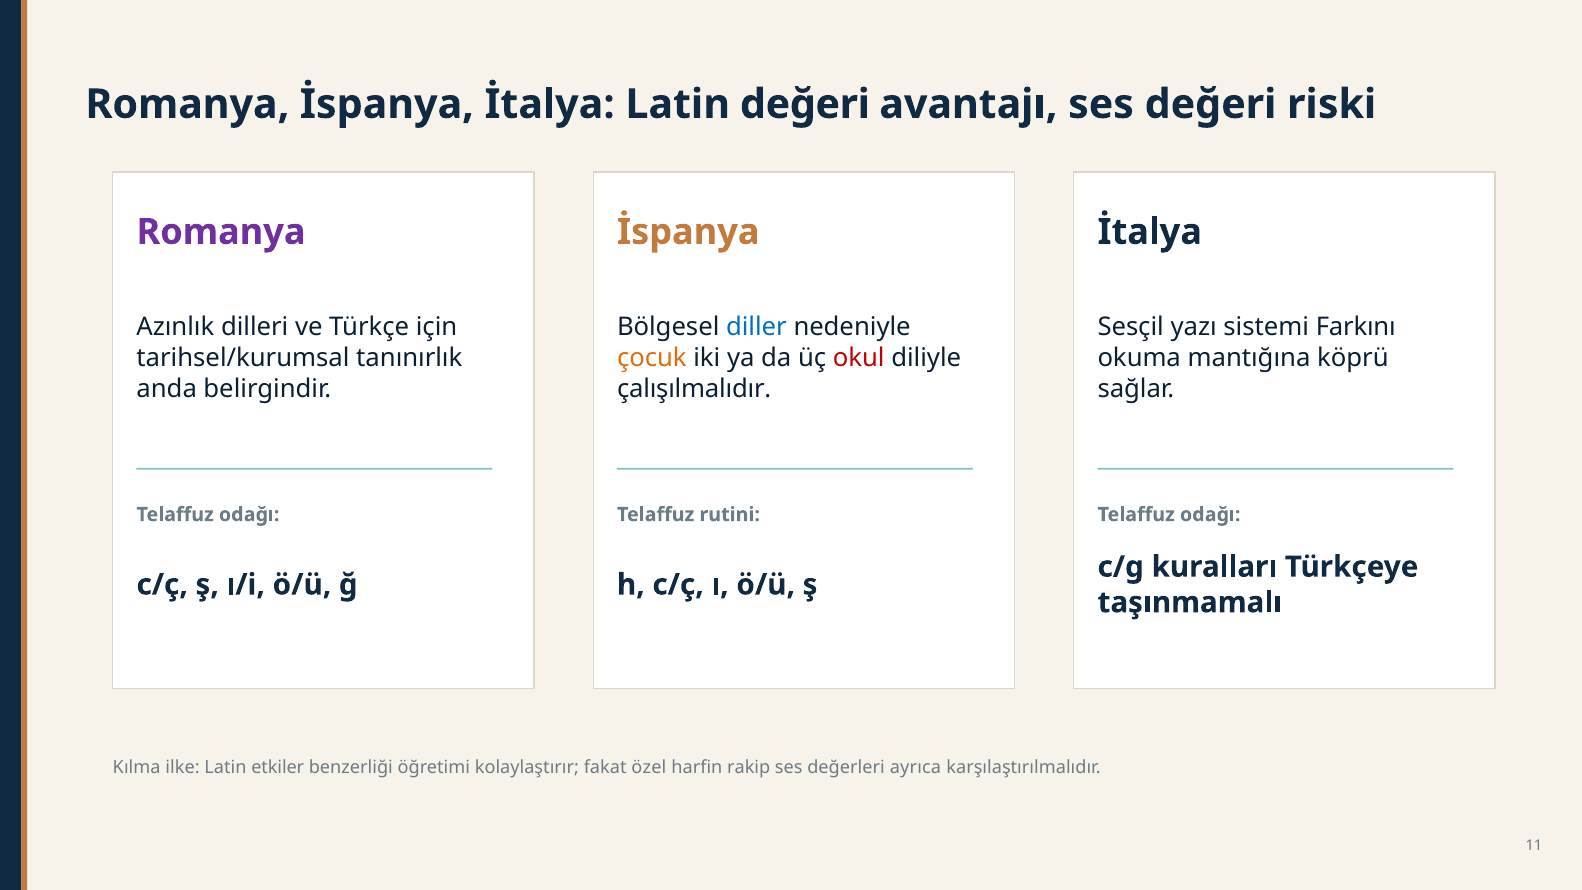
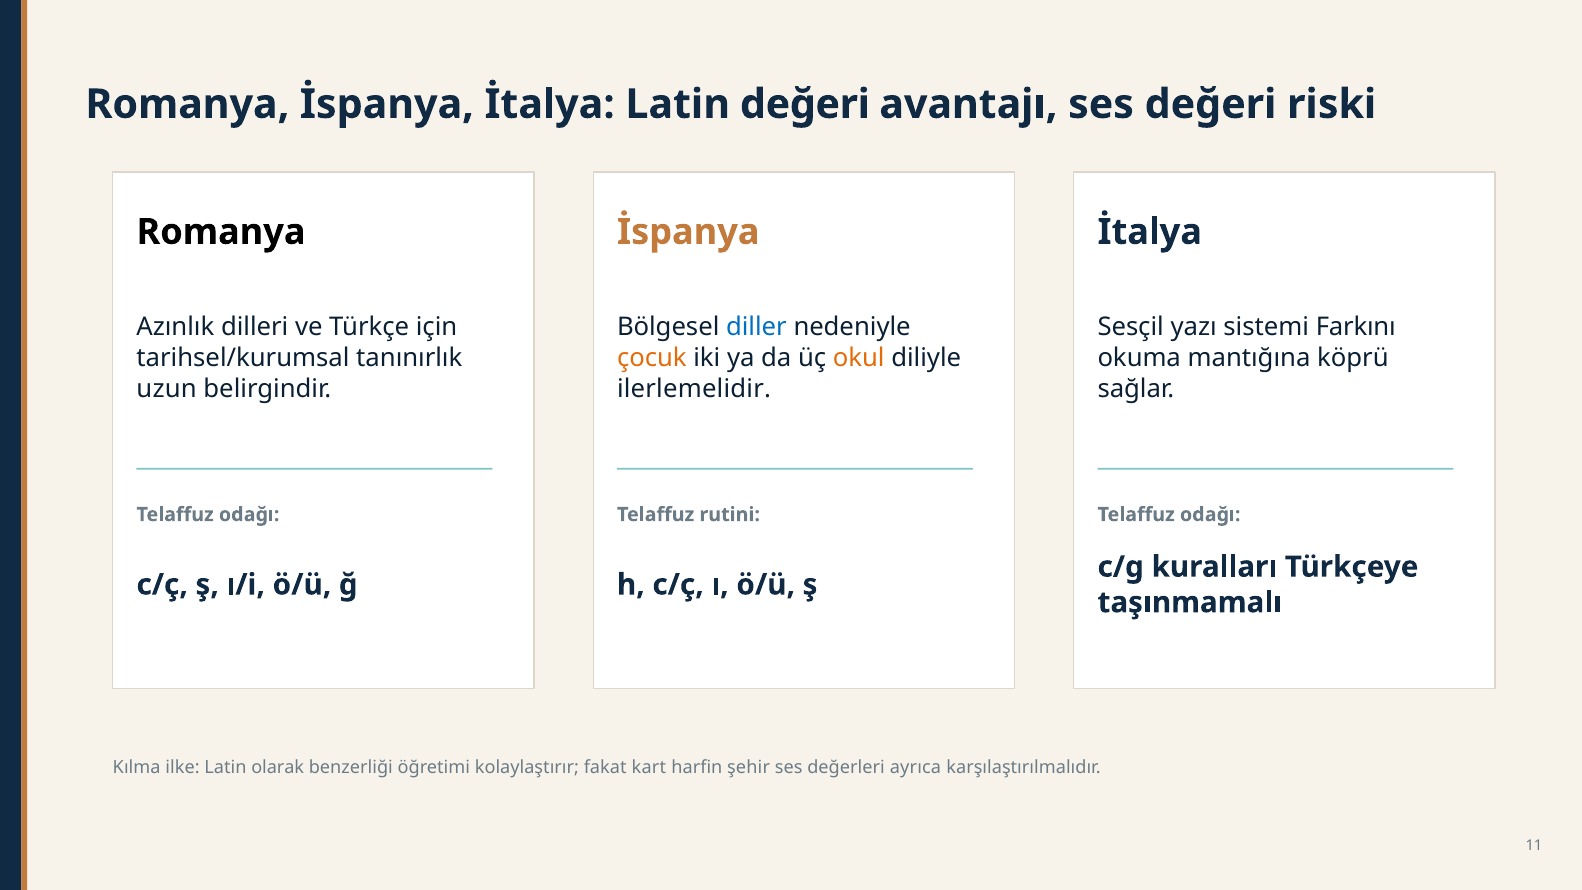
Romanya colour: purple -> black (221, 232)
okul colour: red -> orange (859, 358)
anda: anda -> uzun (167, 389)
çalışılmalıdır: çalışılmalıdır -> ilerlemelidir (694, 389)
etkiler: etkiler -> olarak (278, 768)
özel: özel -> kart (649, 768)
rakip: rakip -> şehir (749, 768)
